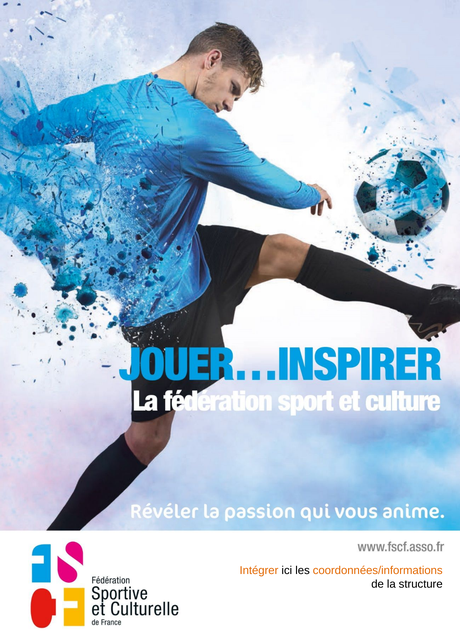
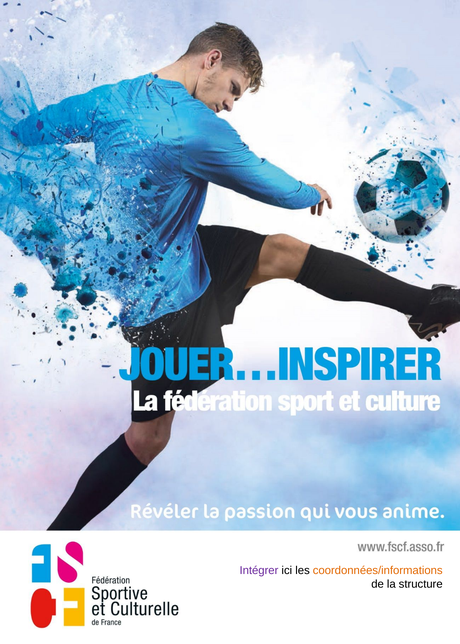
Intégrer colour: orange -> purple (259, 570)
